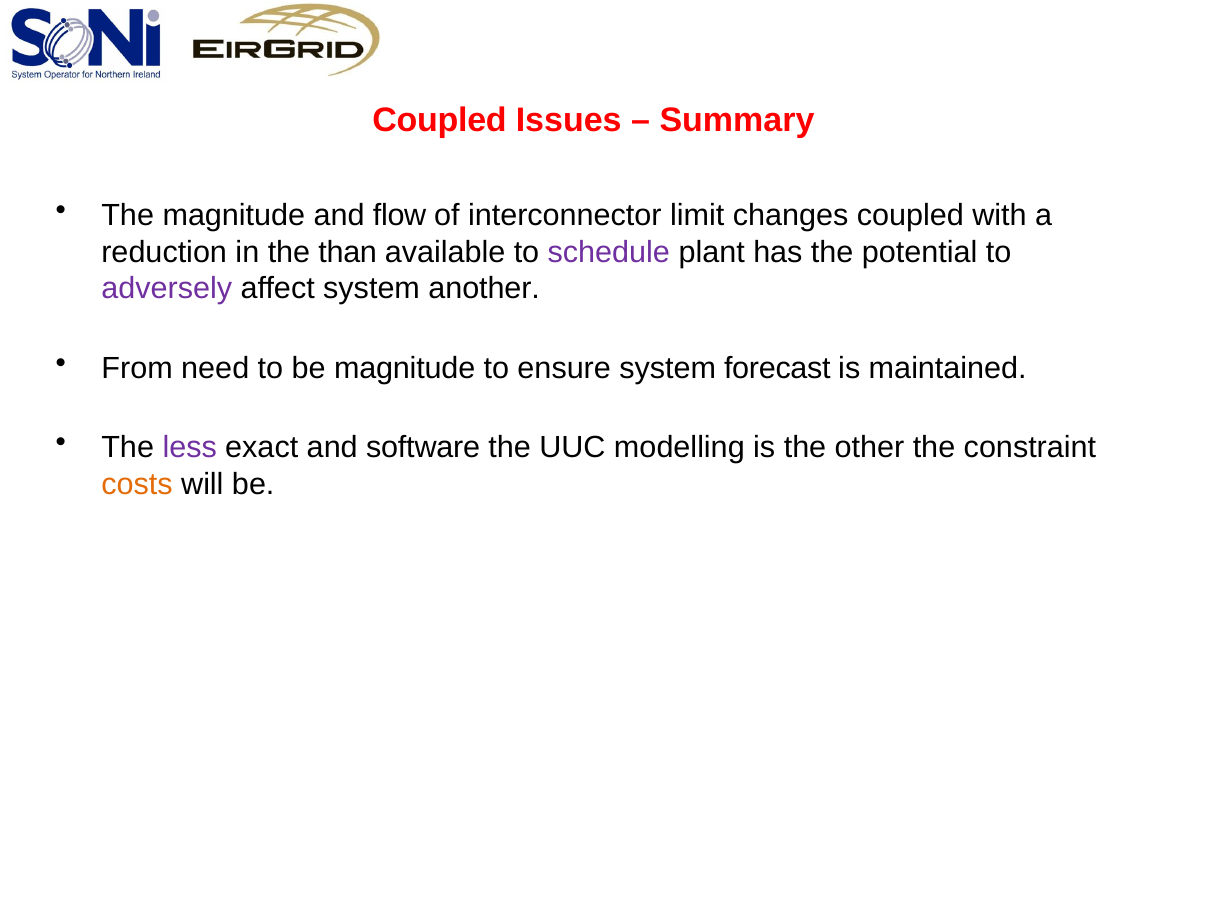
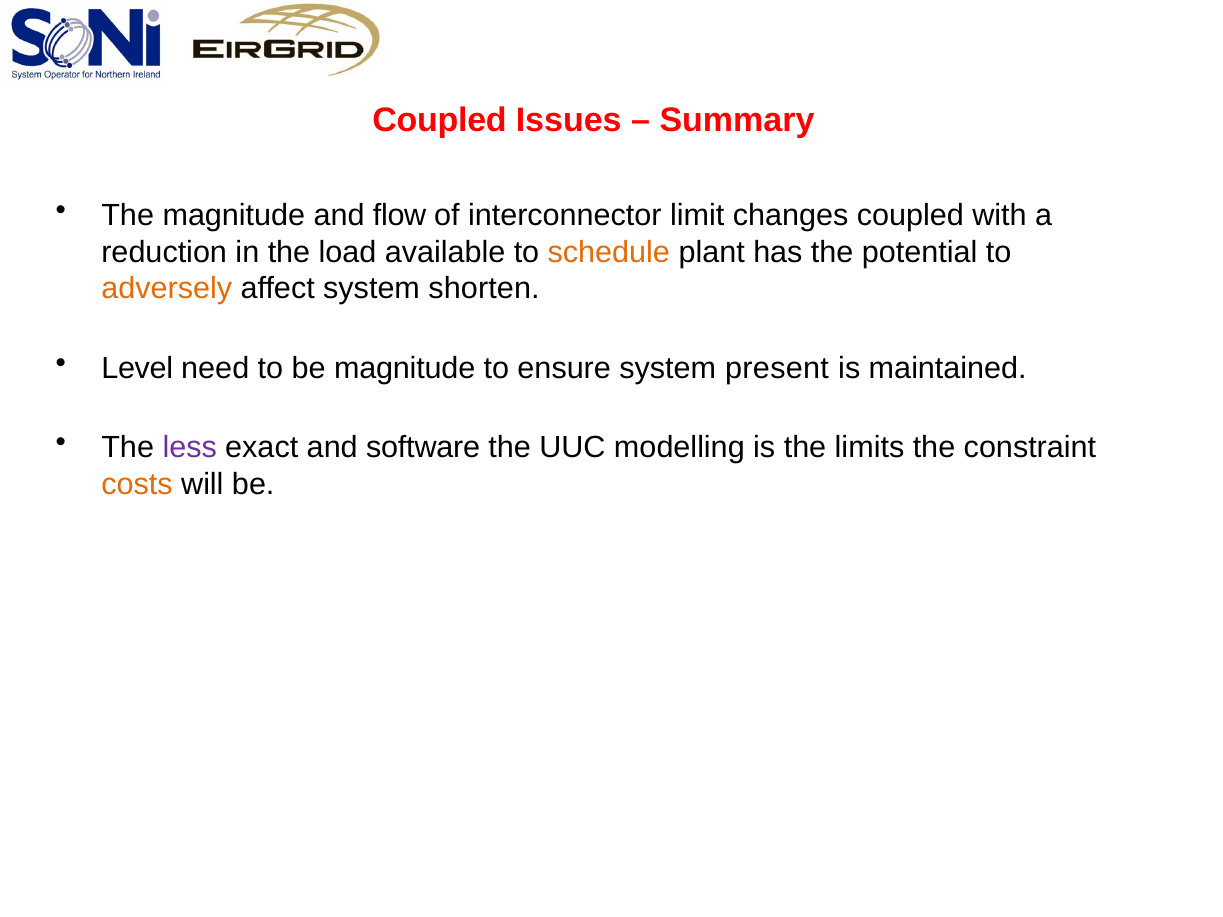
than: than -> load (348, 252)
schedule colour: purple -> orange (609, 252)
adversely colour: purple -> orange (167, 289)
another: another -> shorten (484, 289)
From: From -> Level (137, 368)
forecast: forecast -> present (777, 368)
other: other -> limits (870, 448)
